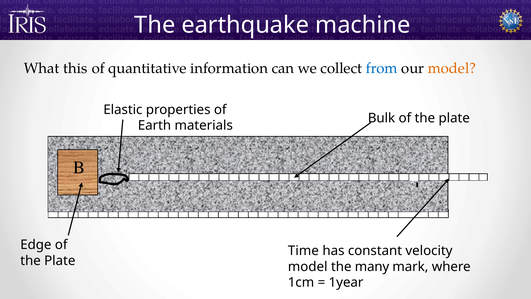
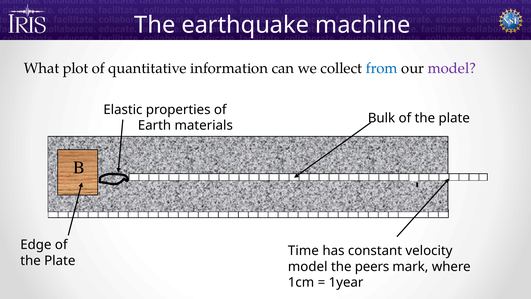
this: this -> plot (76, 68)
model colour: orange -> purple (452, 68)
many: many -> peers (372, 266)
